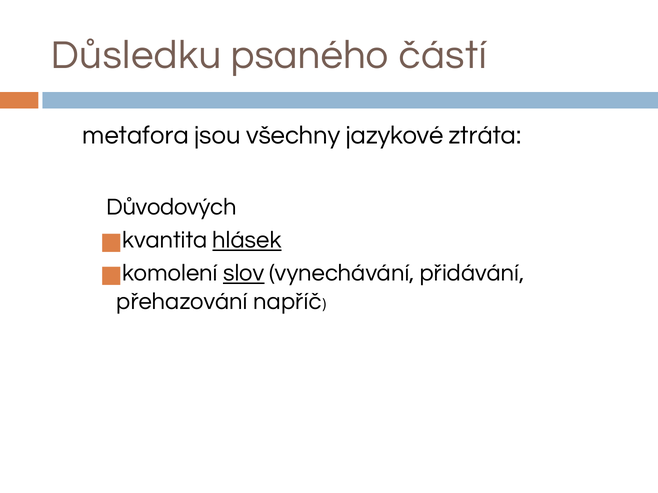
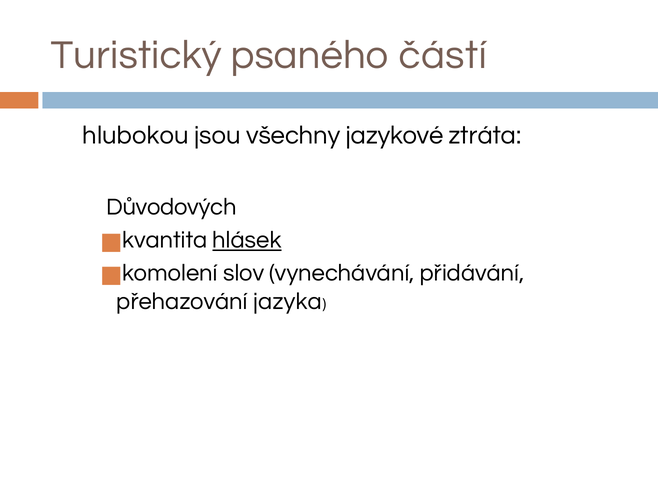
Důsledku: Důsledku -> Turistický (136, 55)
metafora: metafora -> hlubokou (136, 136)
slov underline: present -> none (244, 273)
napříč: napříč -> jazyka (287, 302)
